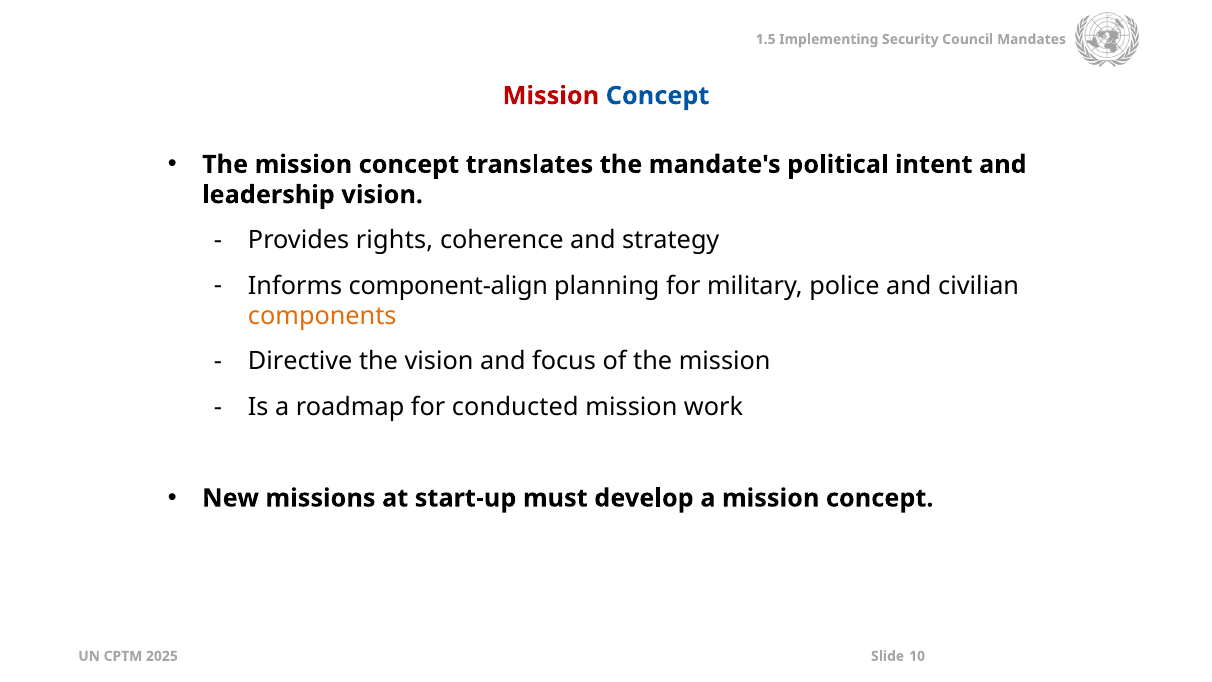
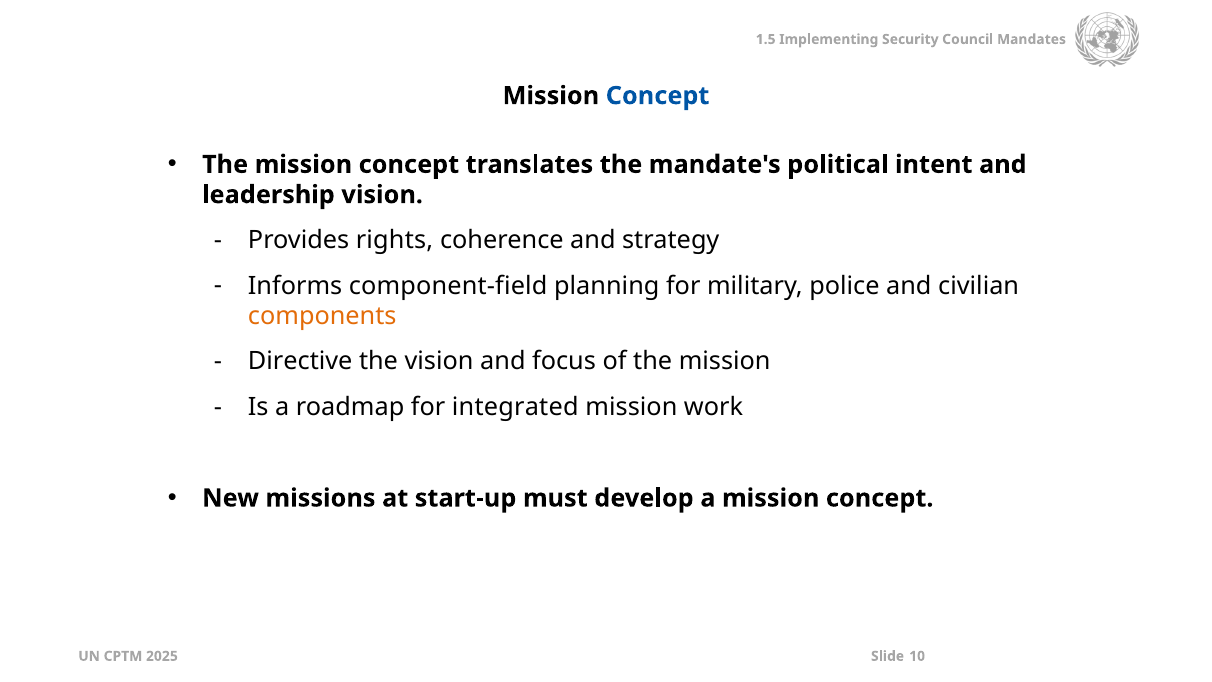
Mission colour: red -> black (551, 96)
component-align: component-align -> component-field (448, 286)
conducted: conducted -> integrated (515, 407)
